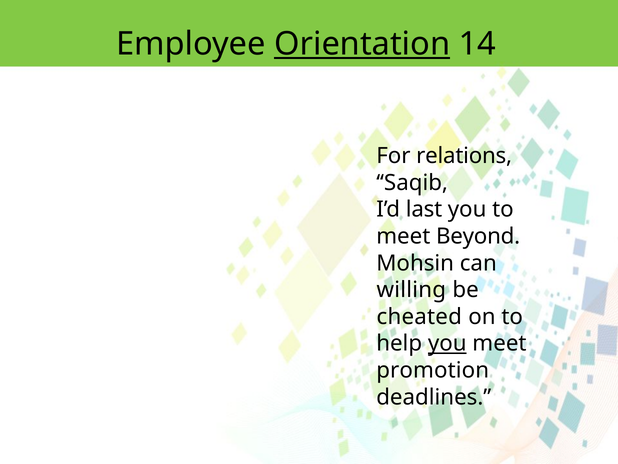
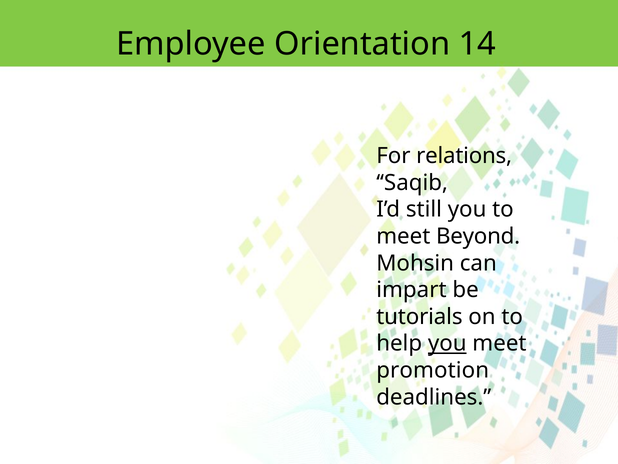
Orientation underline: present -> none (362, 44)
last: last -> still (424, 209)
willing: willing -> impart (411, 290)
cheated: cheated -> tutorials (419, 316)
